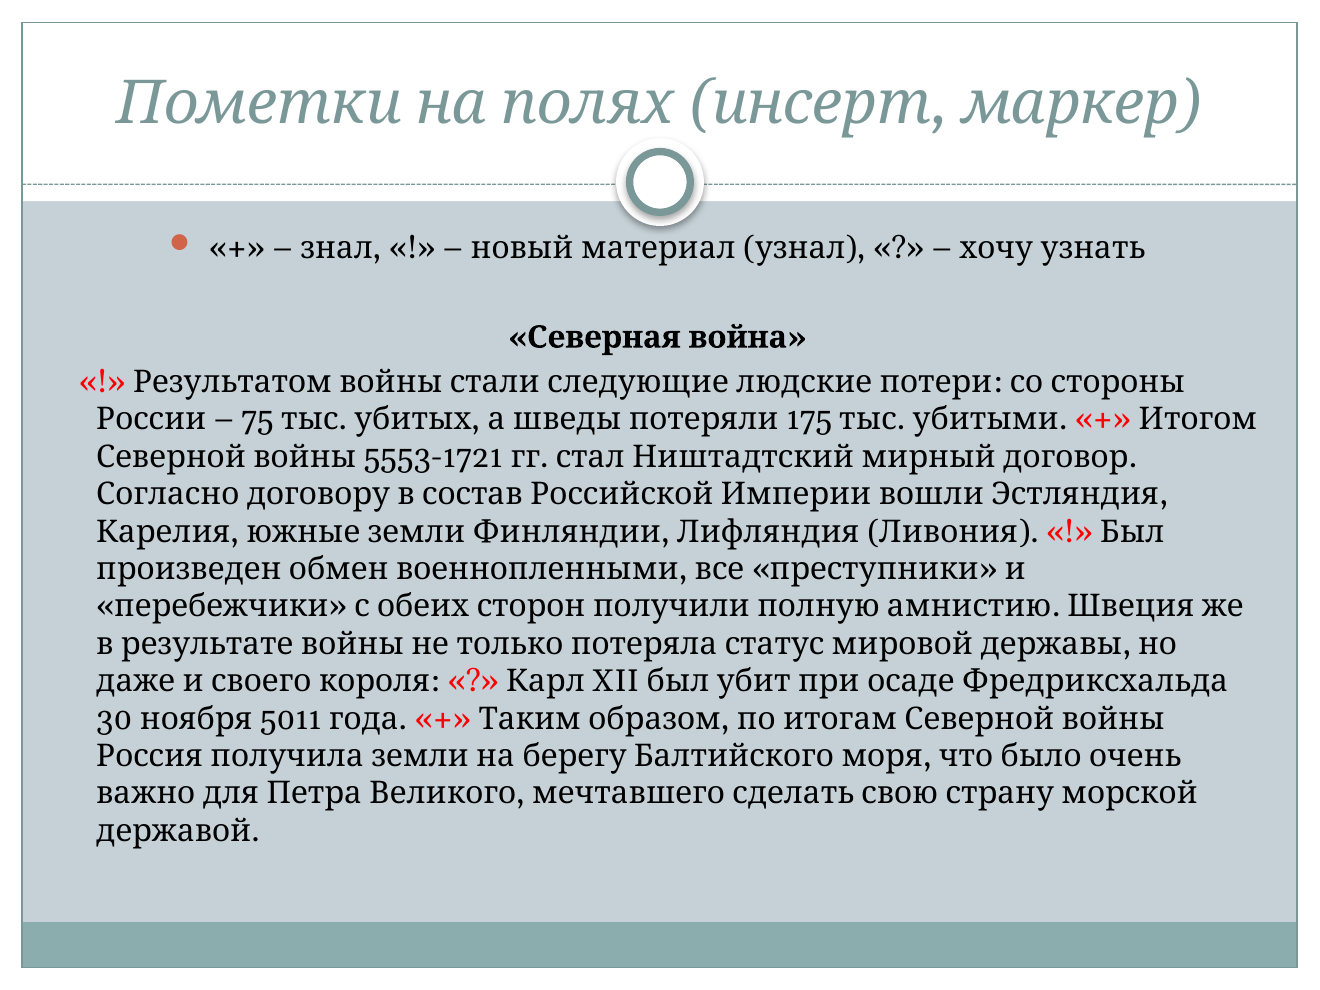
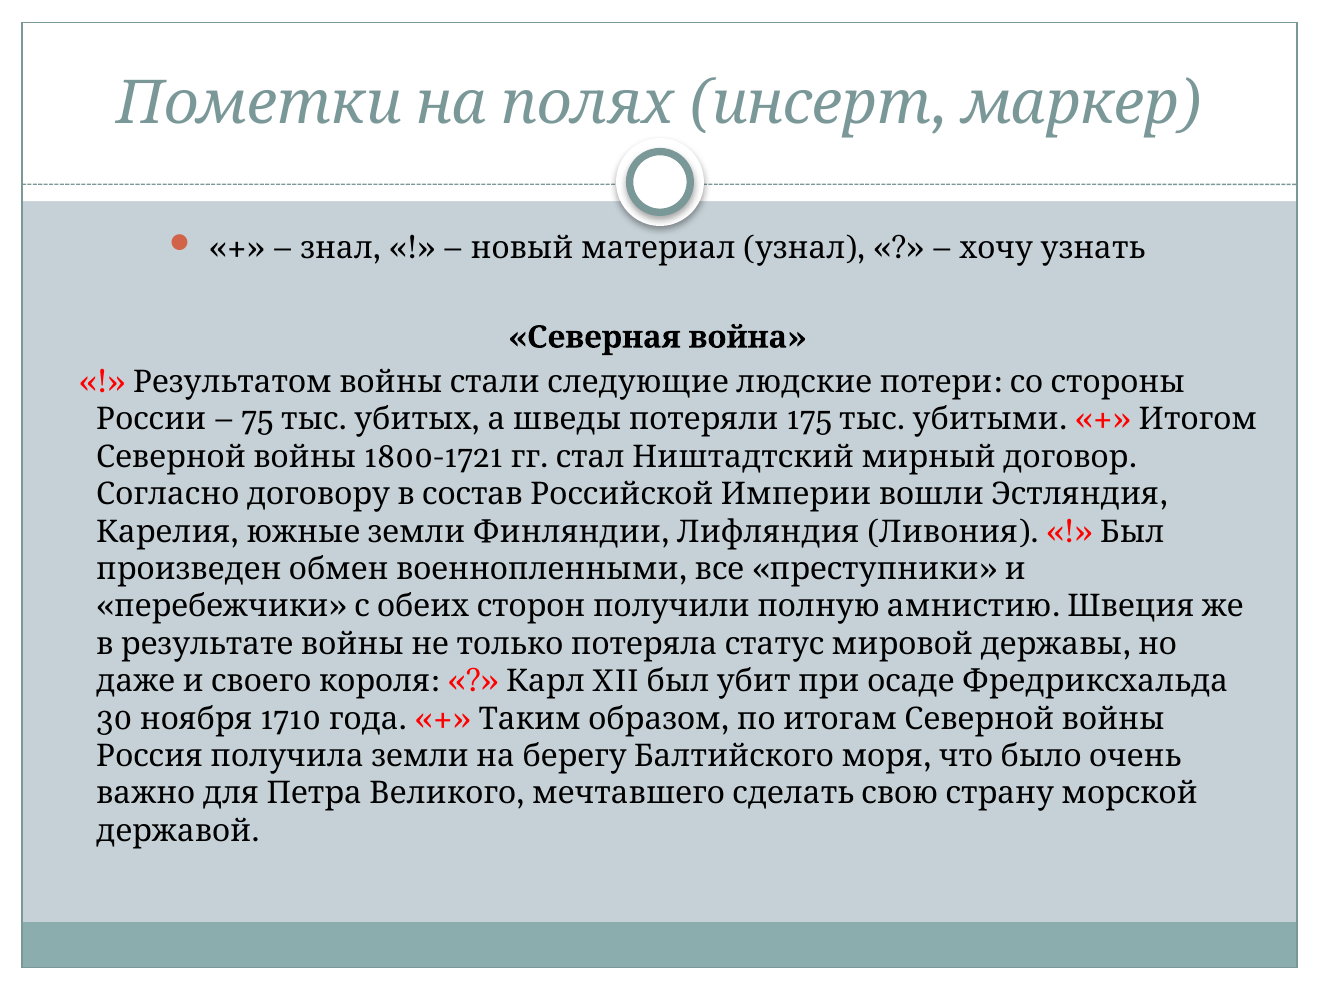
5553-1721: 5553-1721 -> 1800-1721 (434, 457)
5011: 5011 -> 1710 (291, 719)
